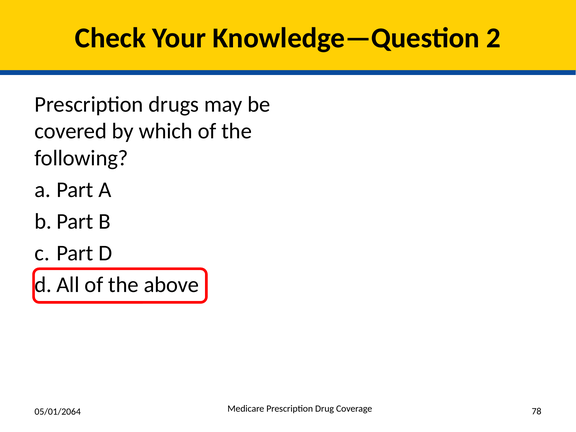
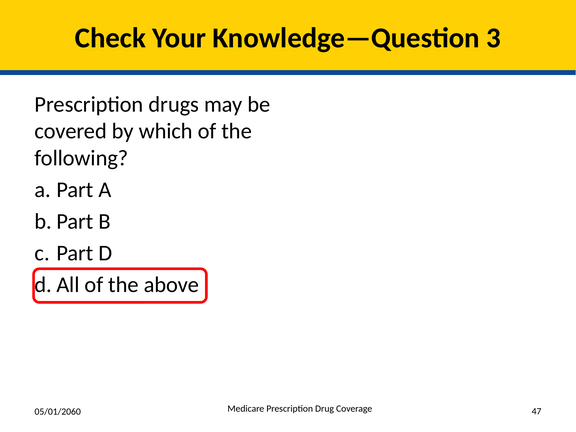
2: 2 -> 3 (493, 38)
05/01/2064: 05/01/2064 -> 05/01/2060 (58, 412)
78: 78 -> 47 (537, 411)
